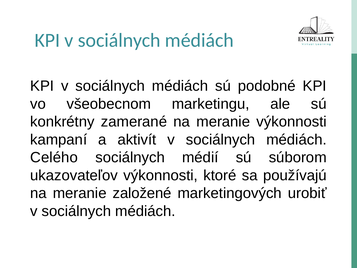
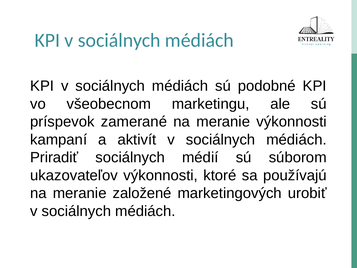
konkrétny: konkrétny -> príspevok (62, 122)
Celého: Celého -> Priradiť (54, 157)
